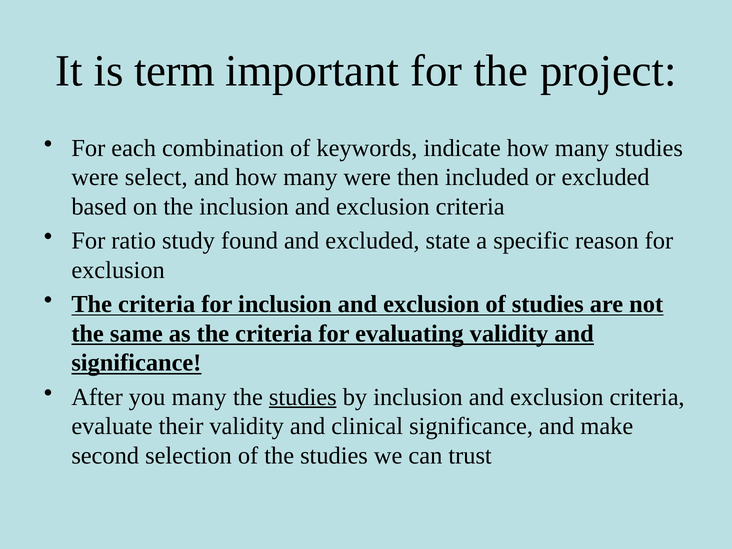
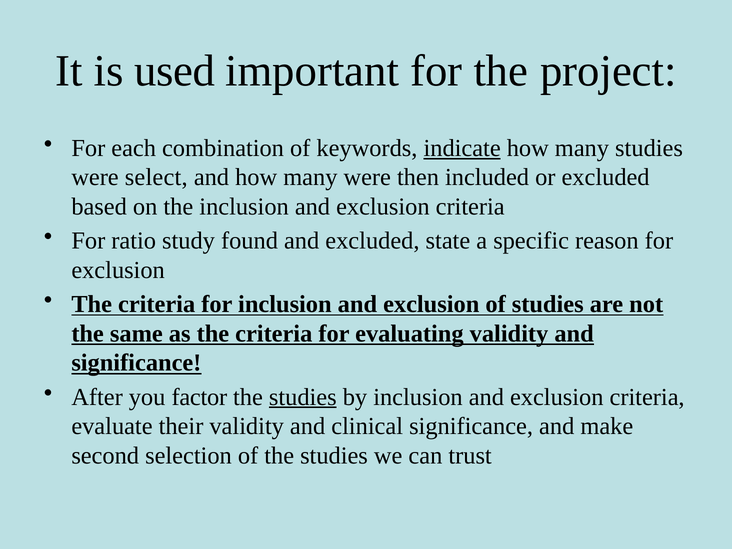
term: term -> used (175, 71)
indicate underline: none -> present (462, 148)
you many: many -> factor (199, 397)
